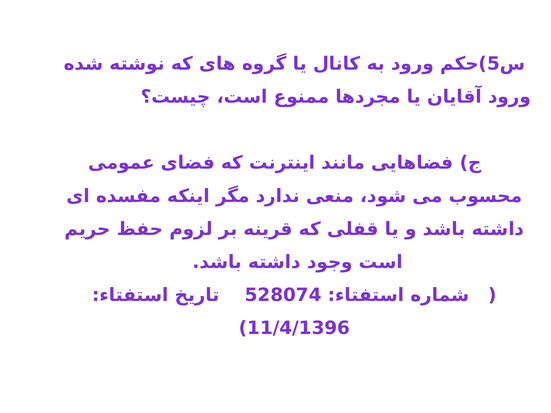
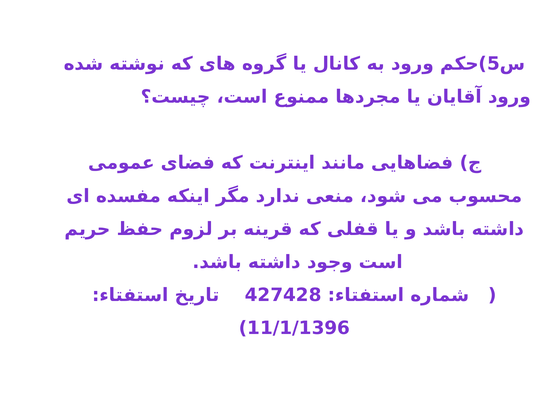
528074: 528074 -> 427428 (283, 295)
11/4/1396: 11/4/1396 -> 11/1/1396 (299, 328)
